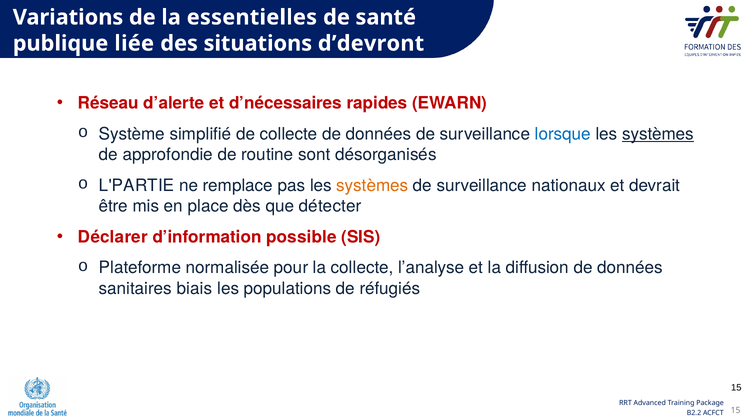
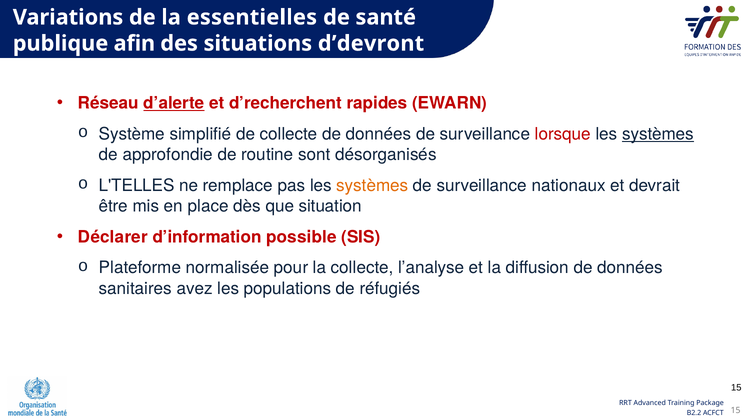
liée: liée -> afin (134, 43)
d’alerte underline: none -> present (174, 103)
d’nécessaires: d’nécessaires -> d’recherchent (285, 103)
lorsque colour: blue -> red (563, 134)
L'PARTIE: L'PARTIE -> L'TELLES (137, 185)
détecter: détecter -> situation (330, 206)
biais: biais -> avez (195, 289)
